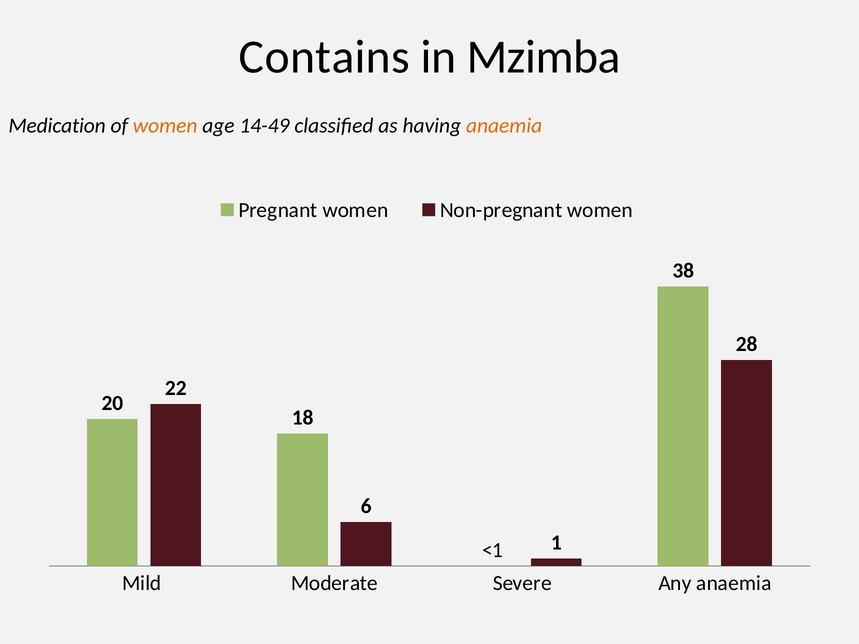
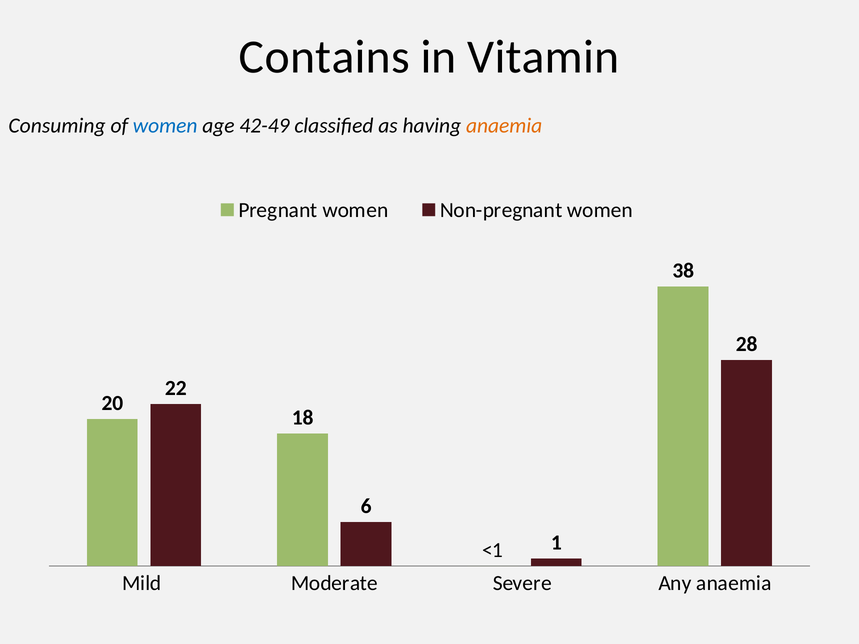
Mzimba: Mzimba -> Vitamin (543, 57)
Medication: Medication -> Consuming (57, 126)
women colour: orange -> blue (165, 126)
14-49: 14-49 -> 42-49 (265, 126)
